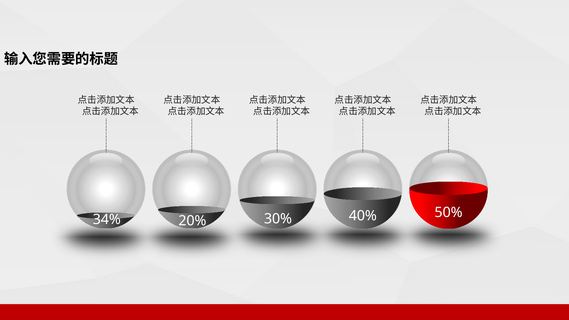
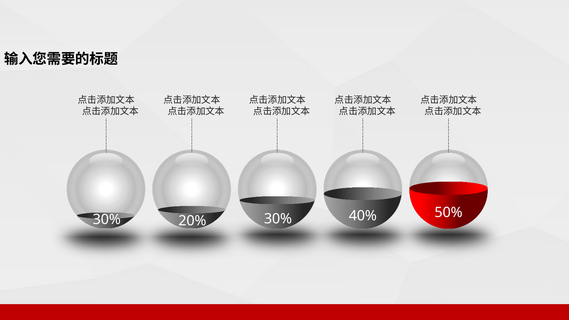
34%: 34% -> 30% (107, 219)
